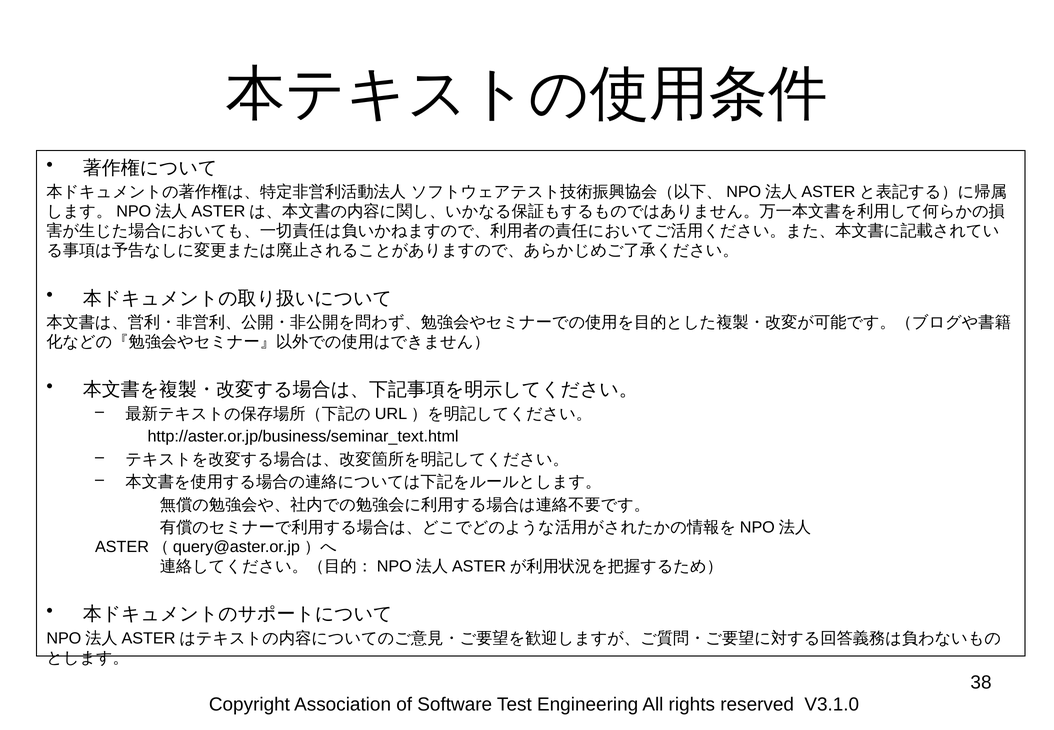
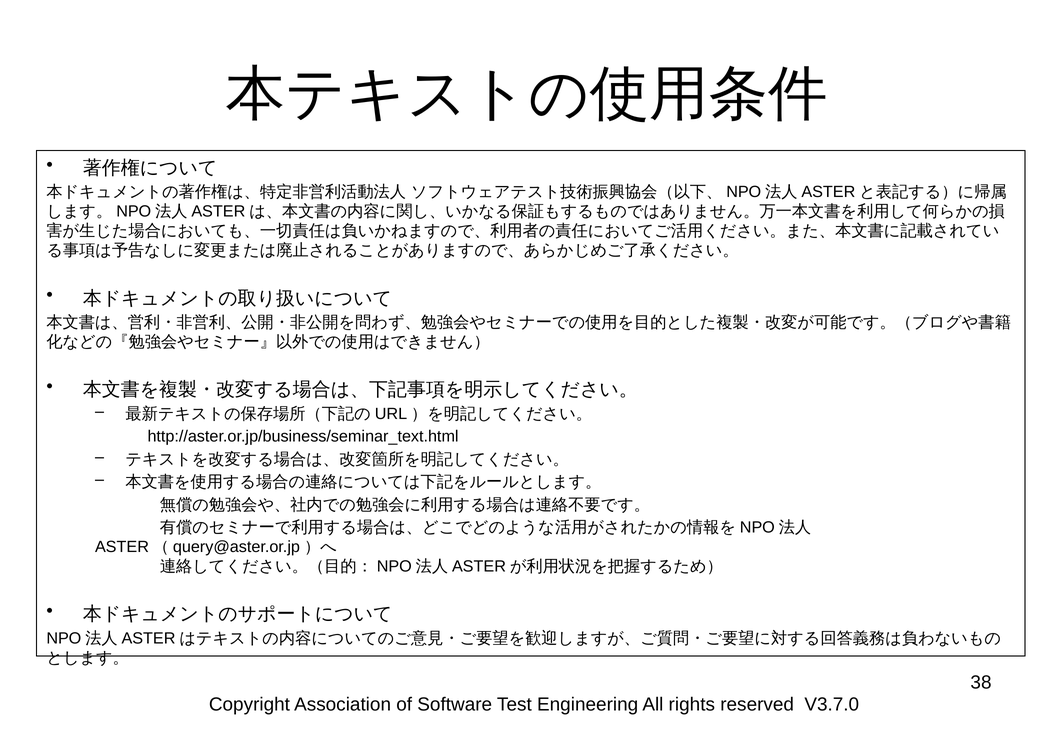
V3.1.0: V3.1.0 -> V3.7.0 (832, 704)
